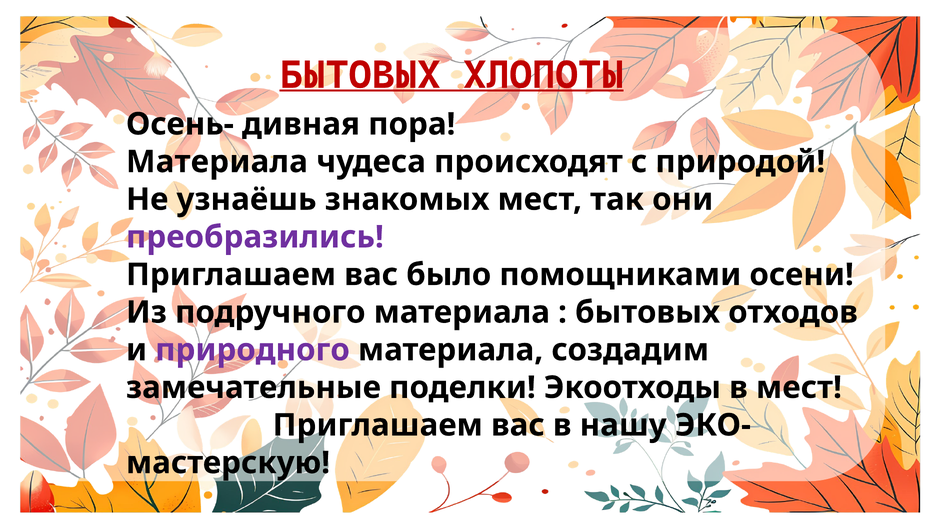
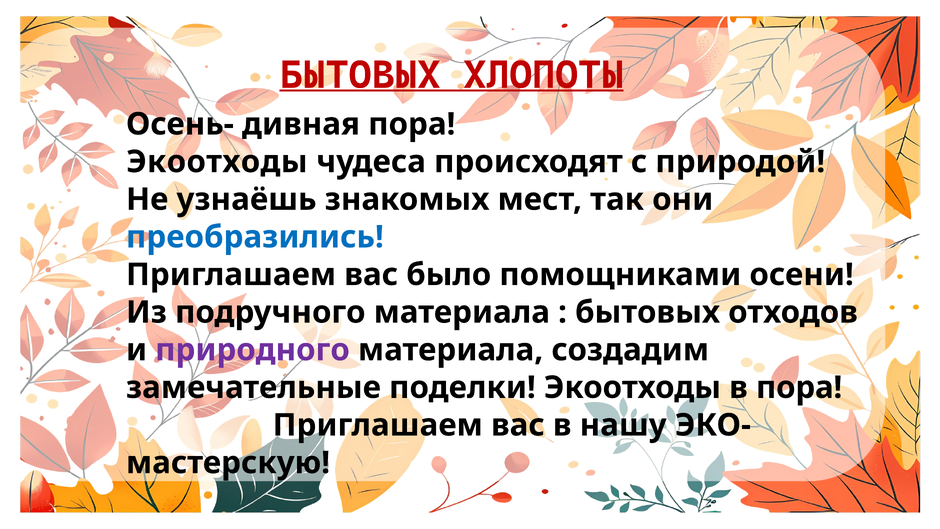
Материала: Материала -> Экоотходы (217, 162)
преобразились colour: purple -> blue (255, 237)
в мест: мест -> пора (799, 387)
